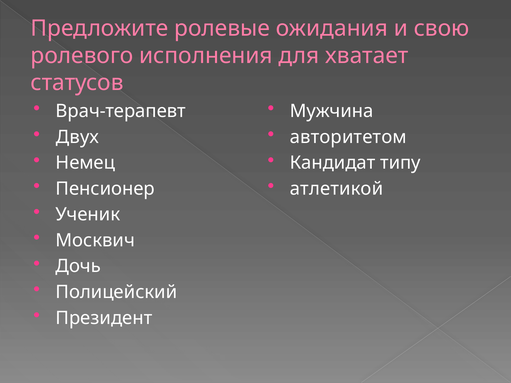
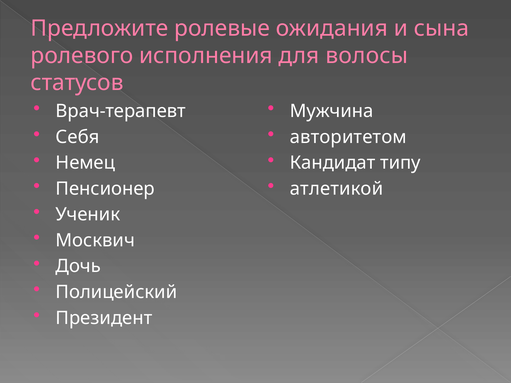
свою: свою -> сына (441, 28)
хватает: хватает -> волосы (367, 56)
Двух: Двух -> Себя (78, 137)
